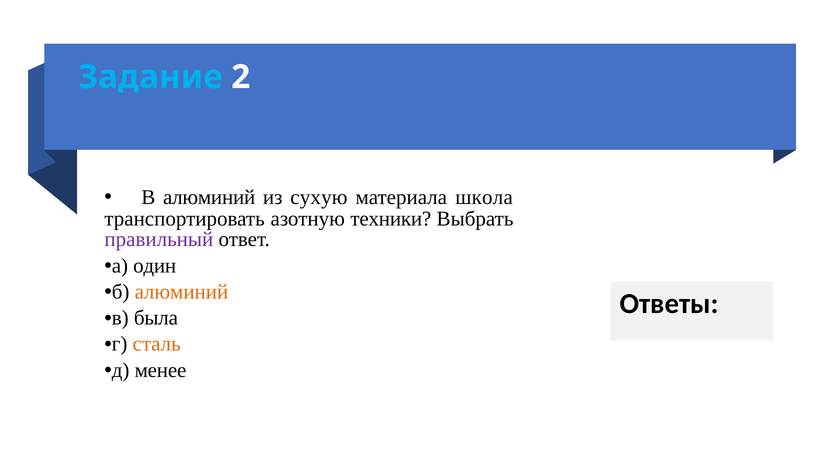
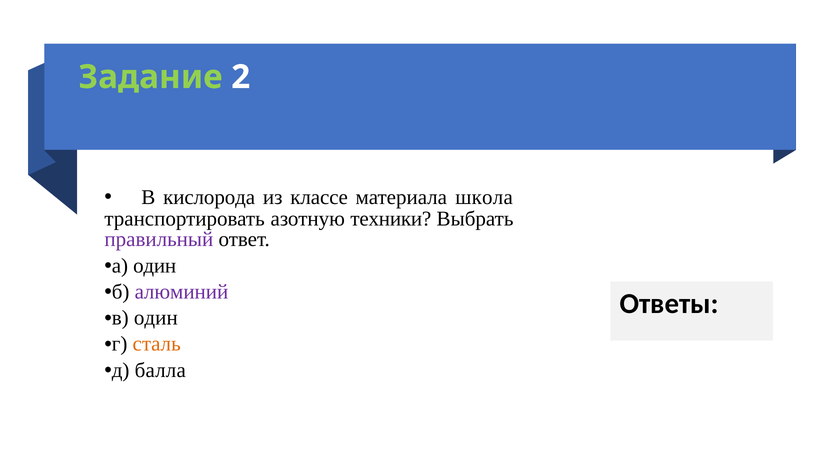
Задание colour: light blue -> light green (151, 77)
В алюминий: алюминий -> кислорода (209, 198)
сухую: сухую -> классе (319, 198)
алюминий colour: orange -> purple (181, 292)
в была: была -> один (156, 318)
менее: менее -> балла (160, 370)
